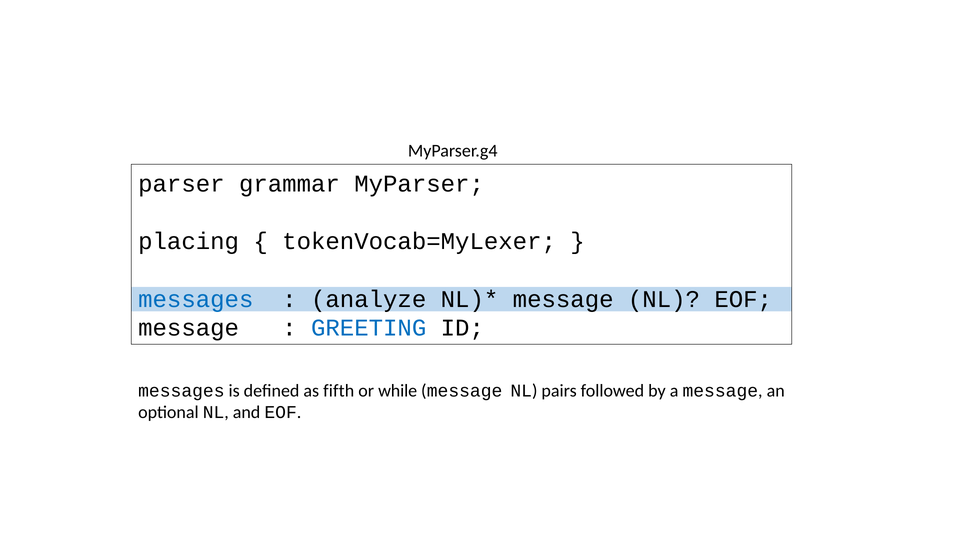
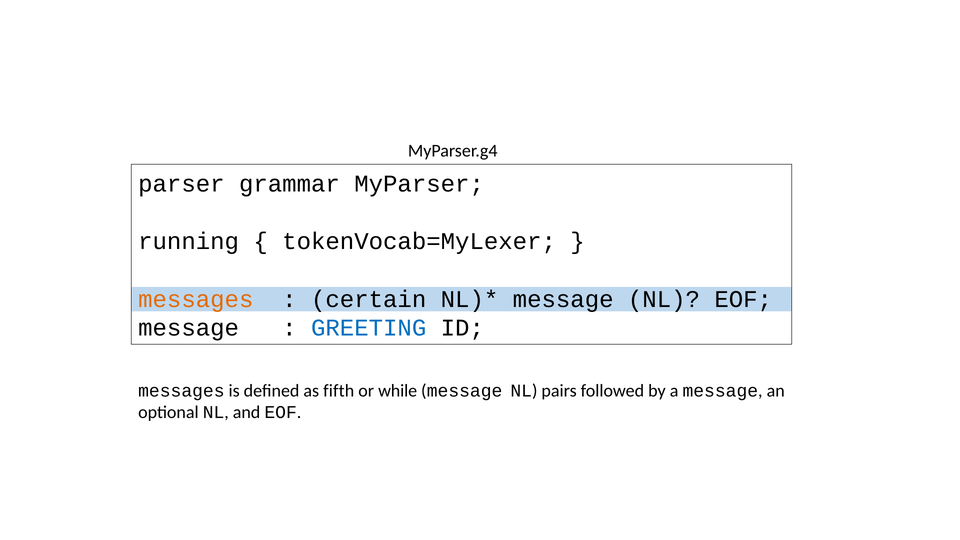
placing: placing -> running (189, 242)
messages colour: blue -> orange (196, 299)
analyze: analyze -> certain (369, 299)
